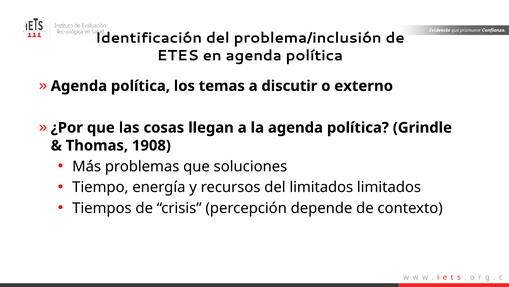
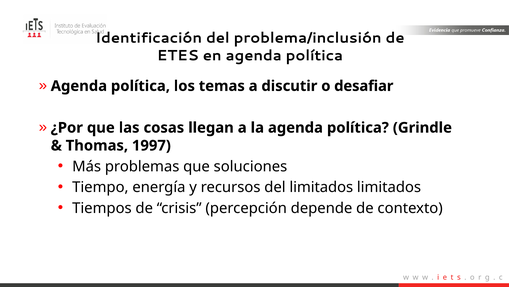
externo: externo -> desafiar (364, 86)
1908: 1908 -> 1997 (151, 145)
